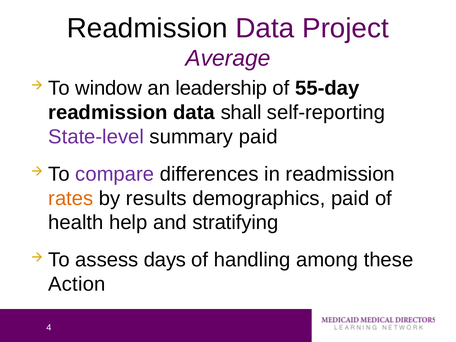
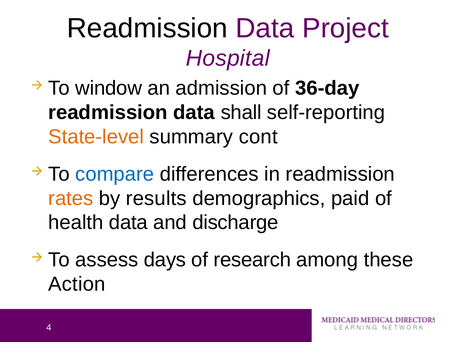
Average: Average -> Hospital (228, 58)
leadership: leadership -> admission (221, 88)
55-day: 55-day -> 36-day (327, 88)
State-level colour: purple -> orange (96, 137)
summary paid: paid -> cont (258, 137)
compare colour: purple -> blue (115, 174)
health help: help -> data (128, 223)
stratifying: stratifying -> discharge (235, 223)
handling: handling -> research (252, 260)
